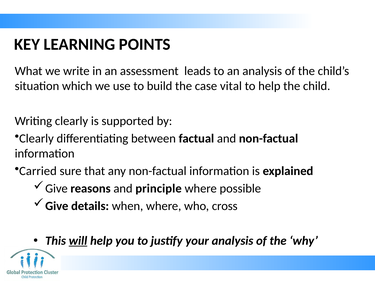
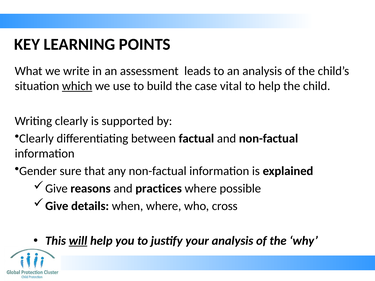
which underline: none -> present (77, 86)
Carried: Carried -> Gender (38, 171)
principle: principle -> practices (159, 189)
